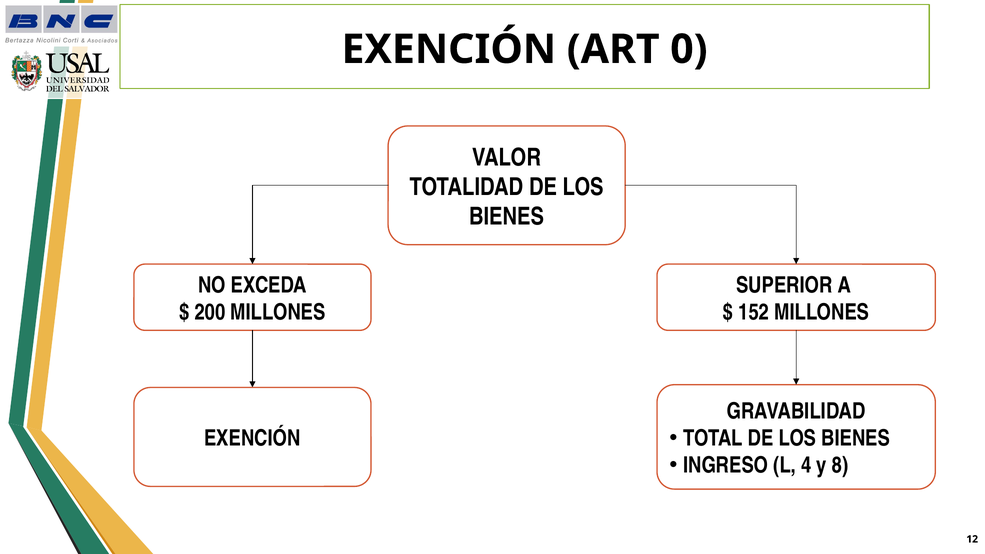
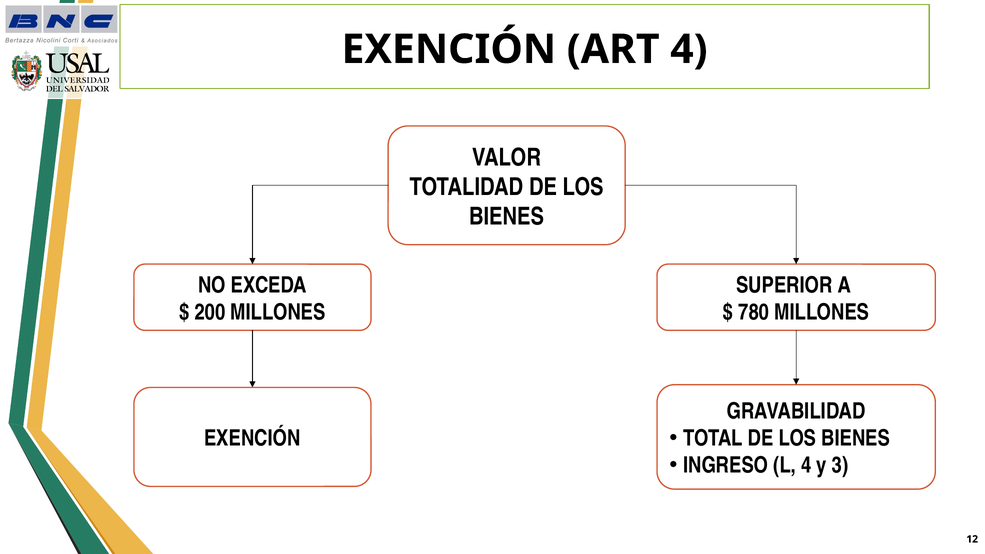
ART 0: 0 -> 4 (689, 49)
152: 152 -> 780 (754, 312)
8: 8 -> 3 (840, 466)
